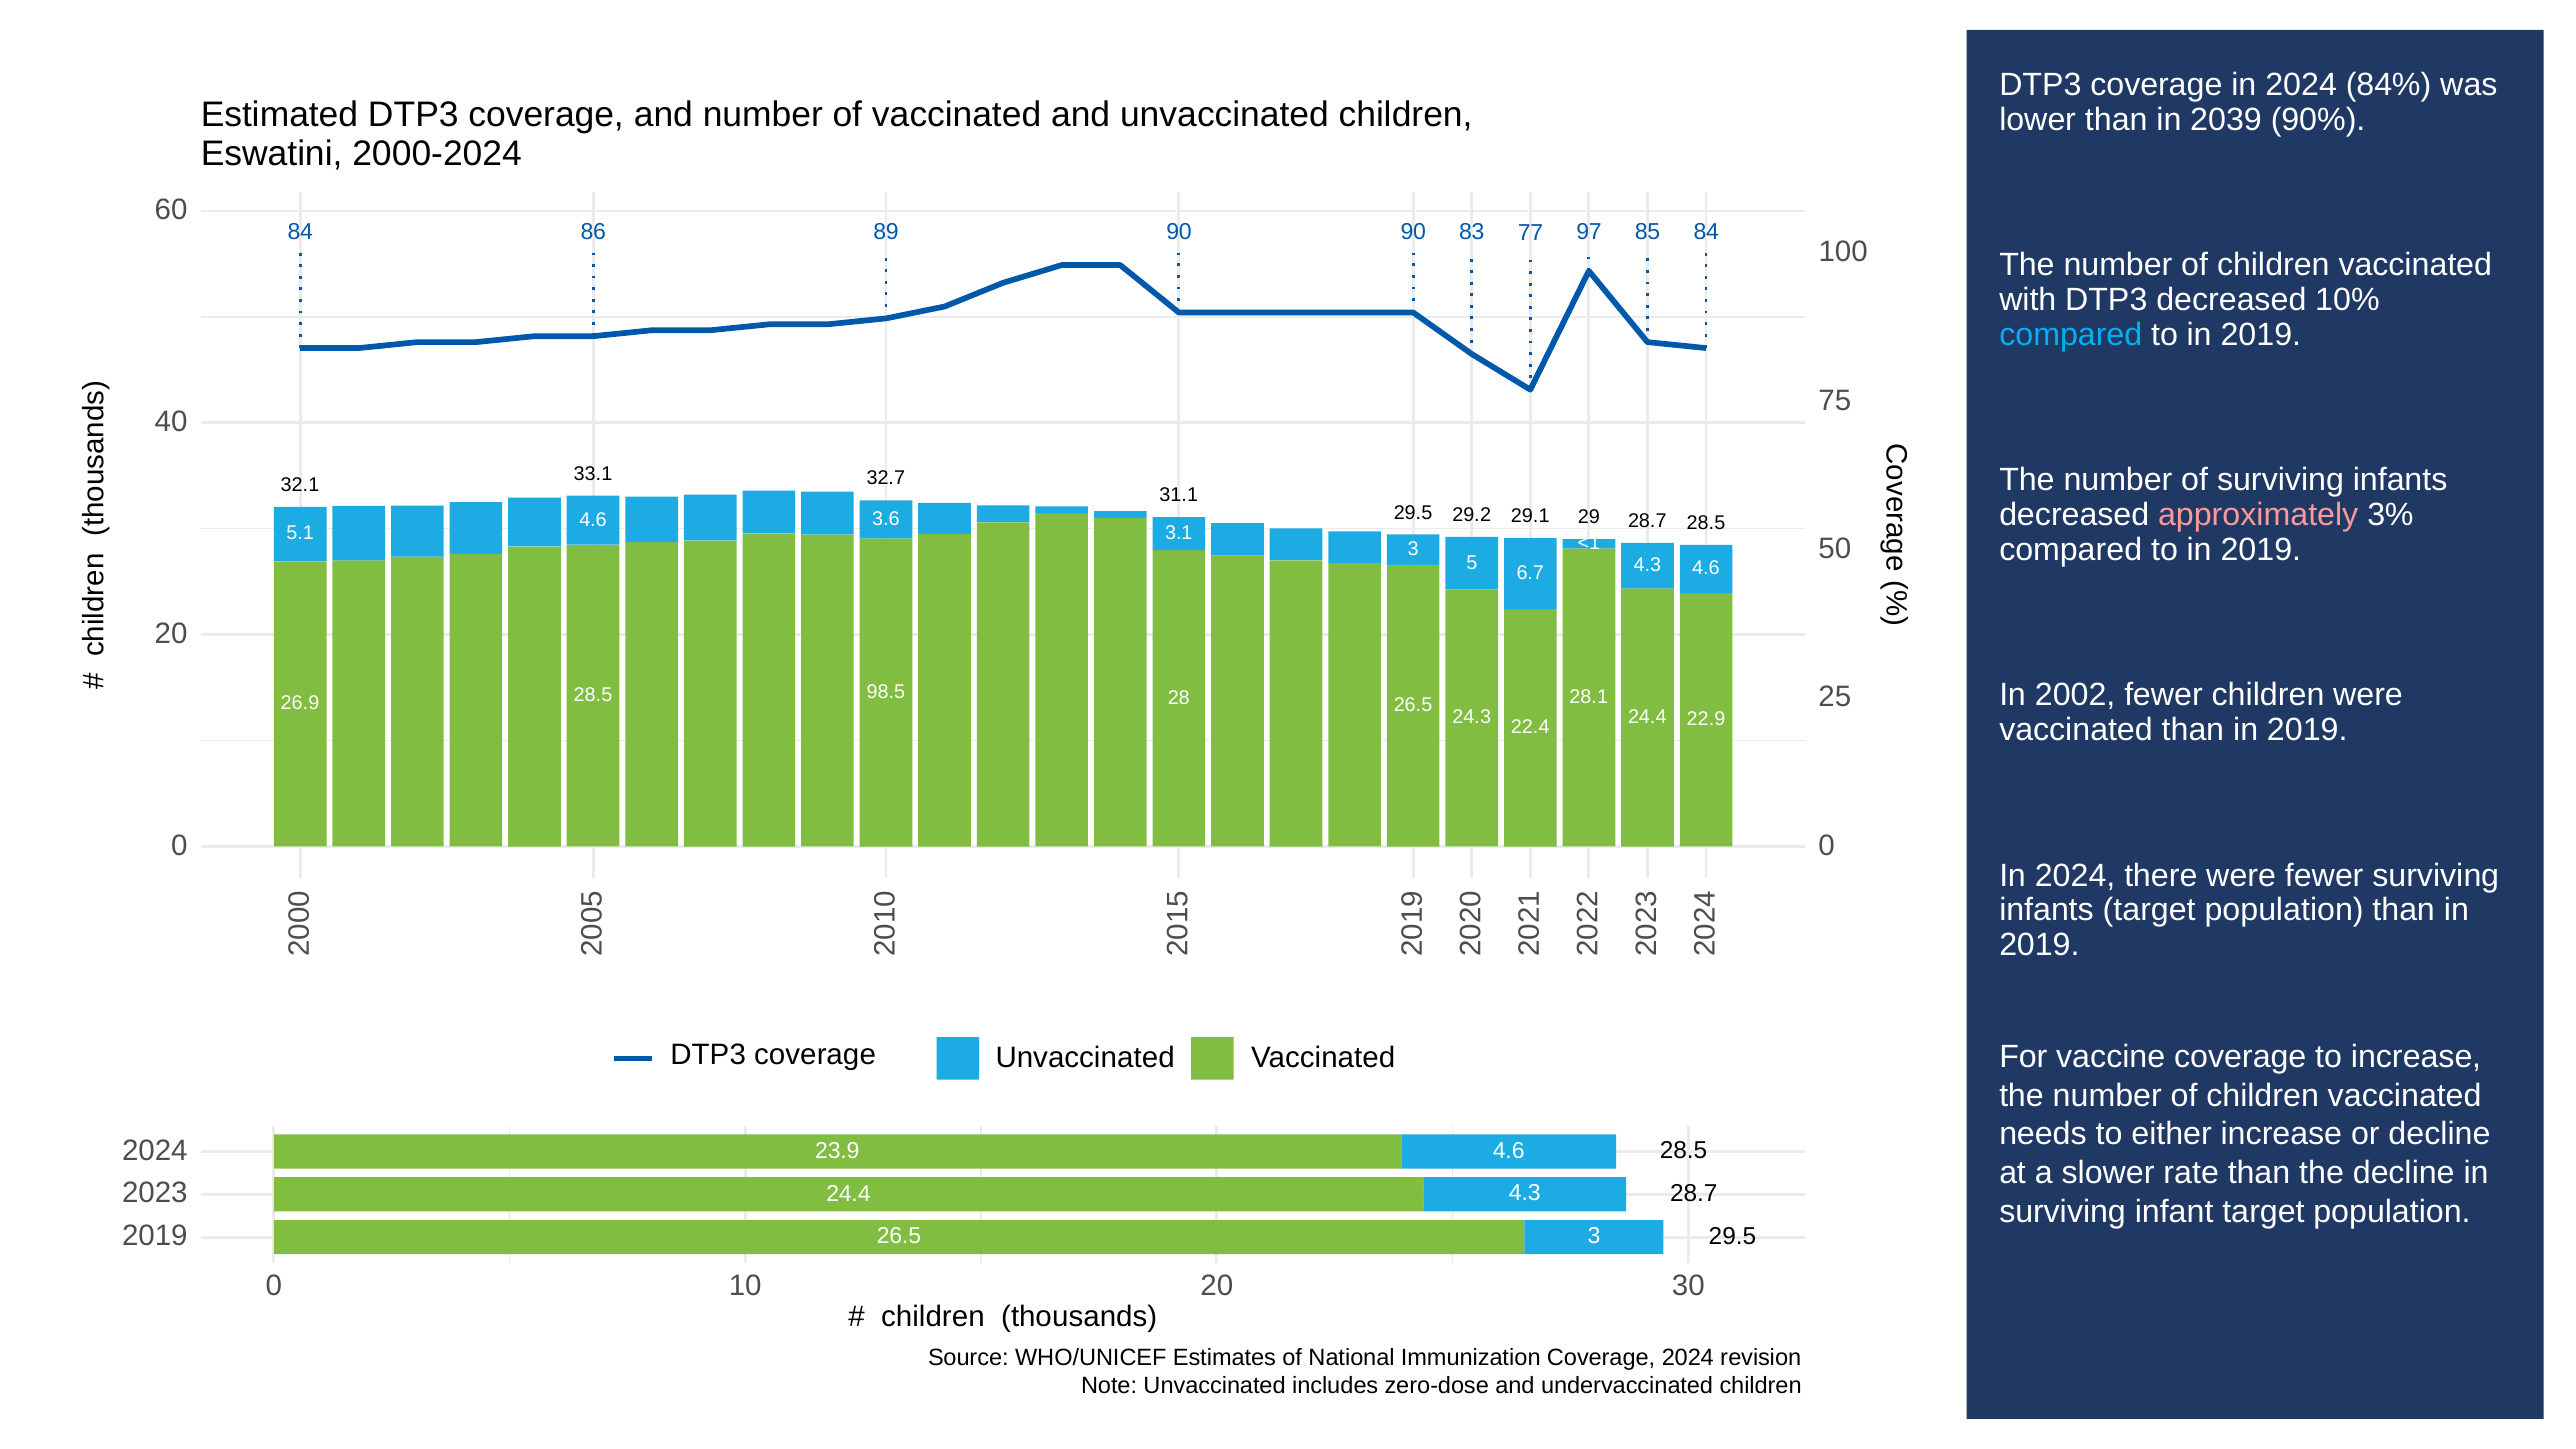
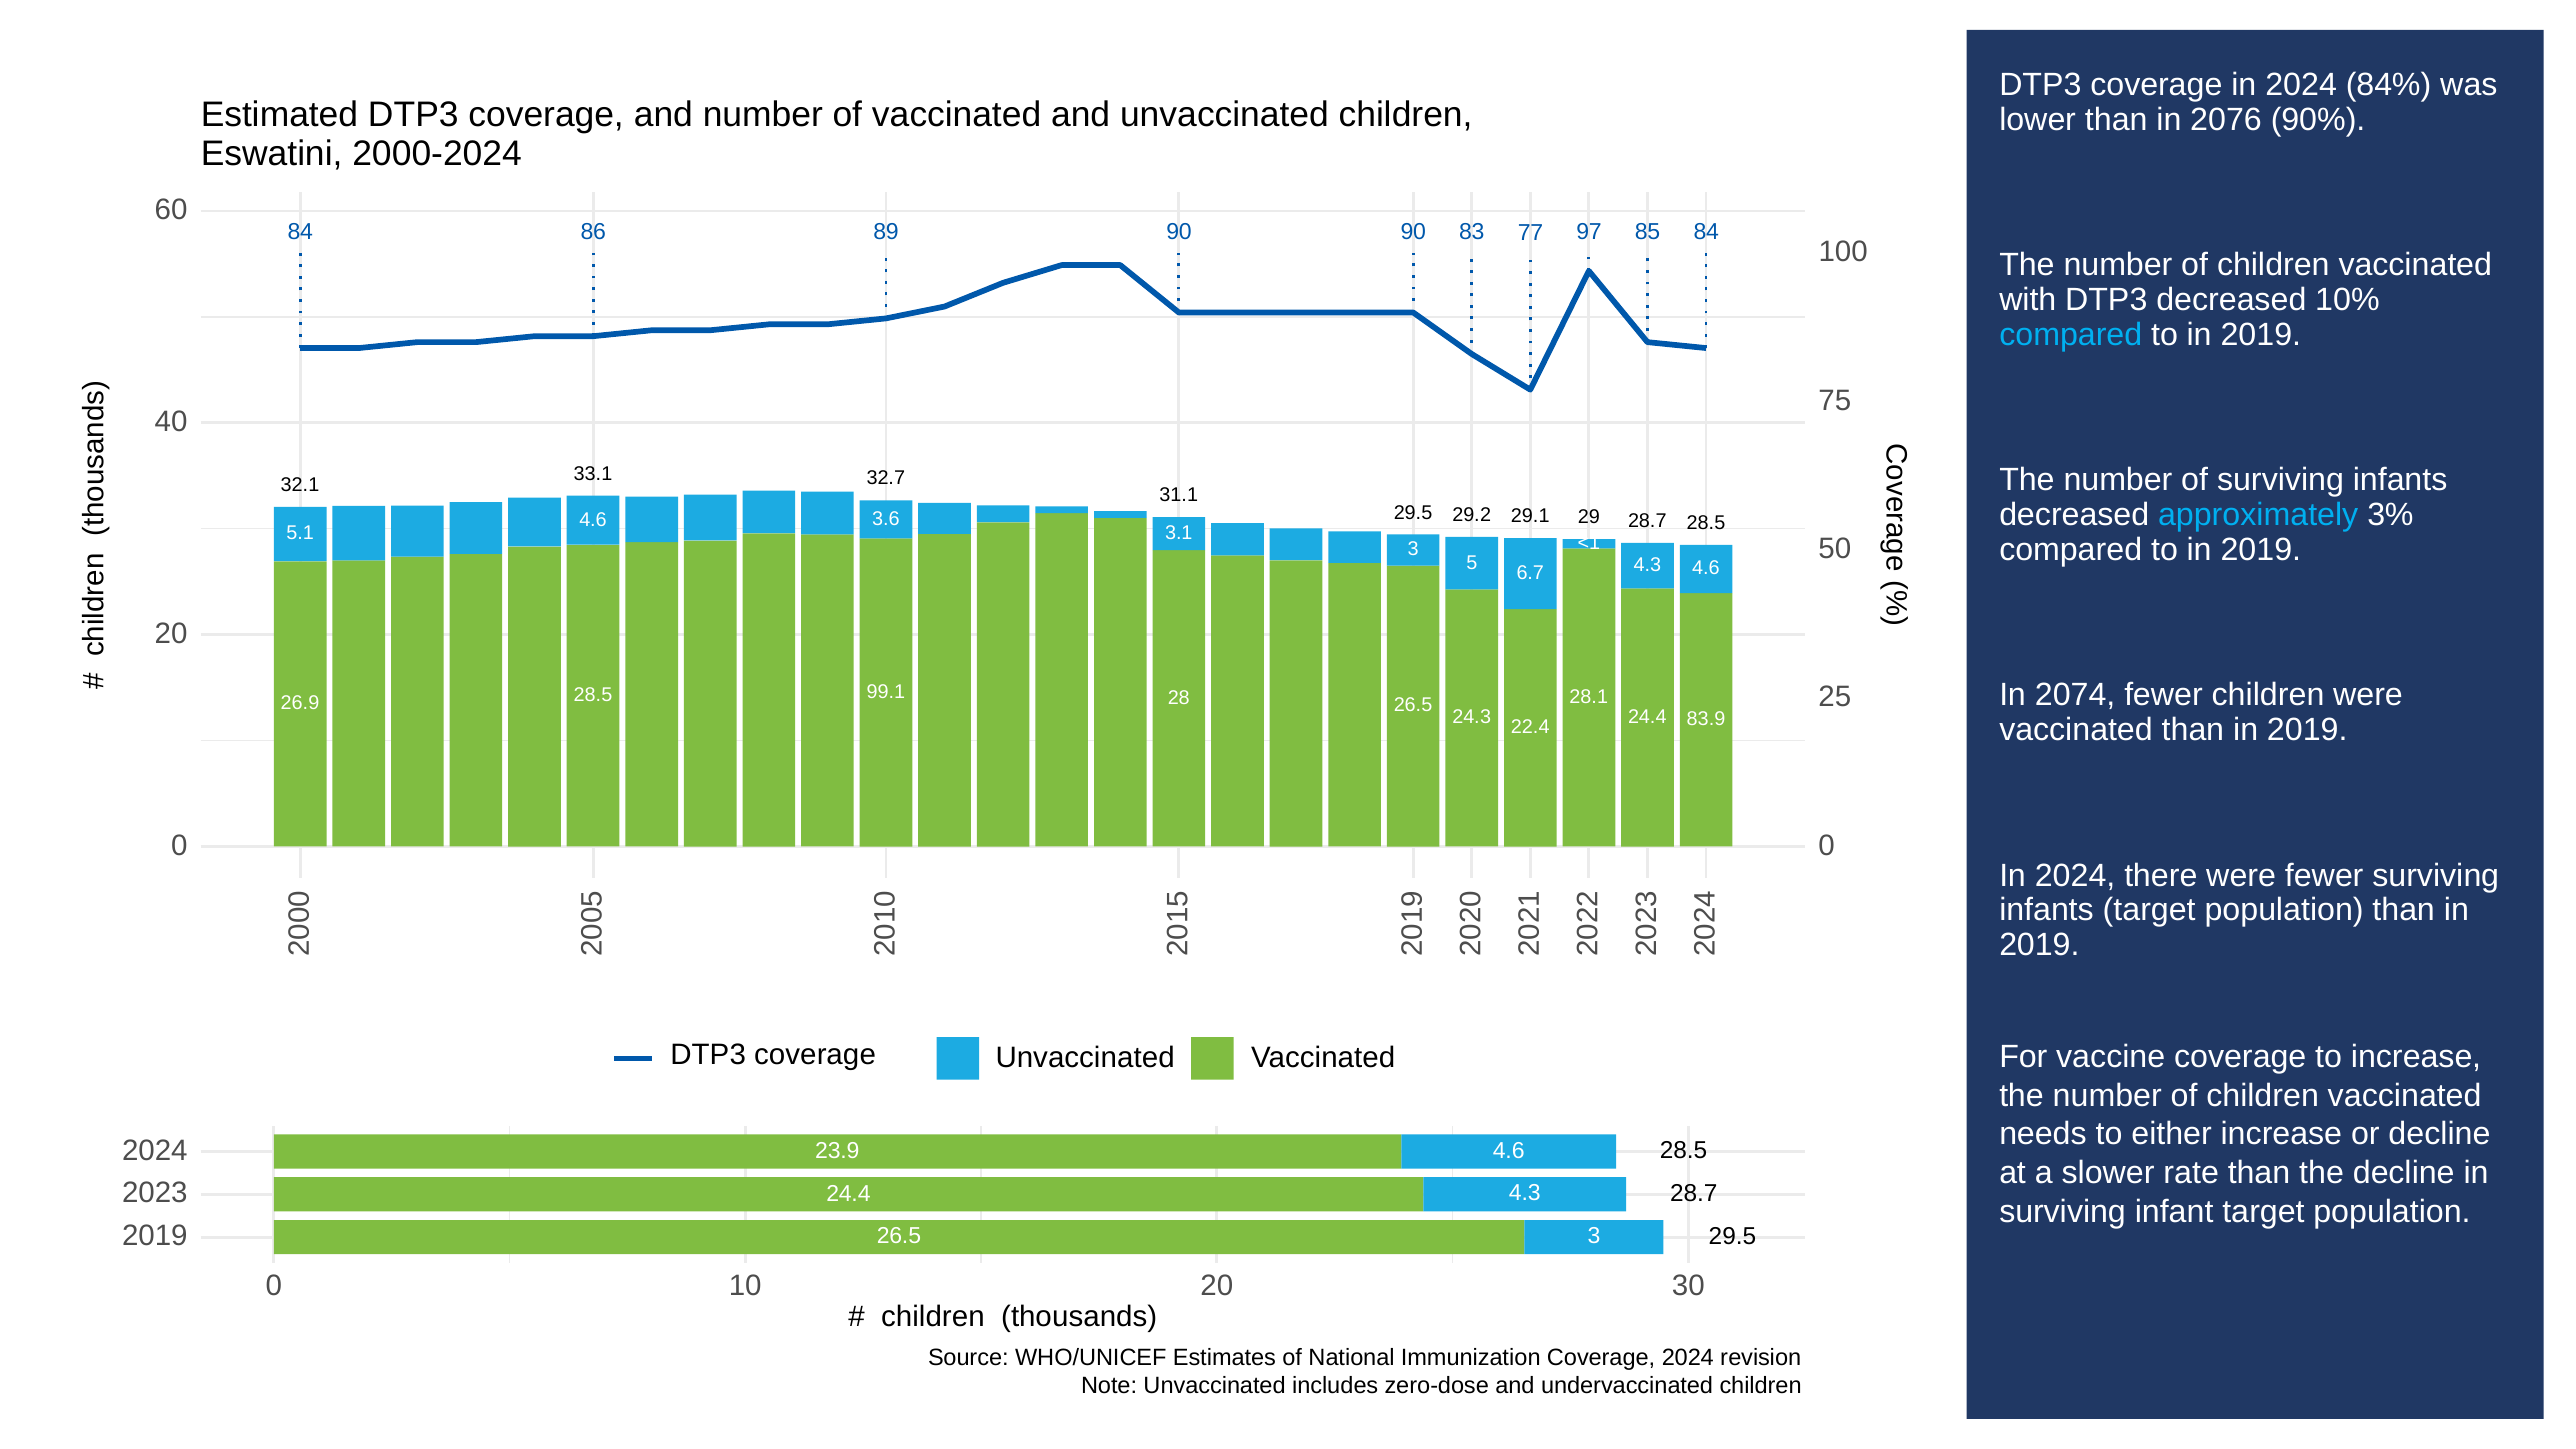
2039: 2039 -> 2076 (2226, 119)
approximately colour: pink -> light blue (2258, 515)
2002: 2002 -> 2074 (2075, 695)
98.5: 98.5 -> 99.1 (886, 692)
22.9: 22.9 -> 83.9 (1706, 719)
